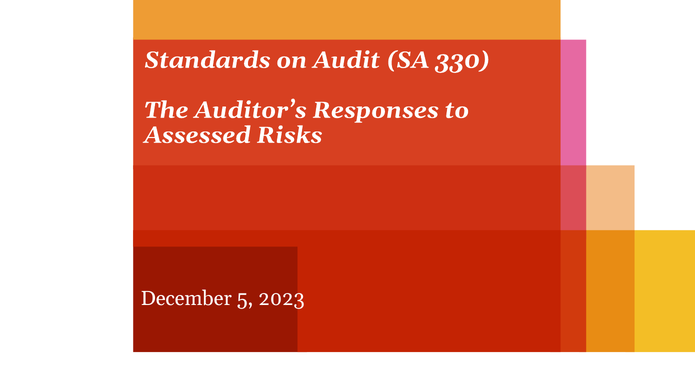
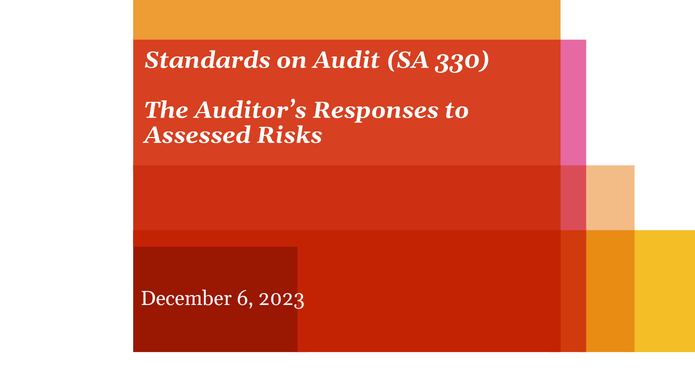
5: 5 -> 6 (245, 299)
